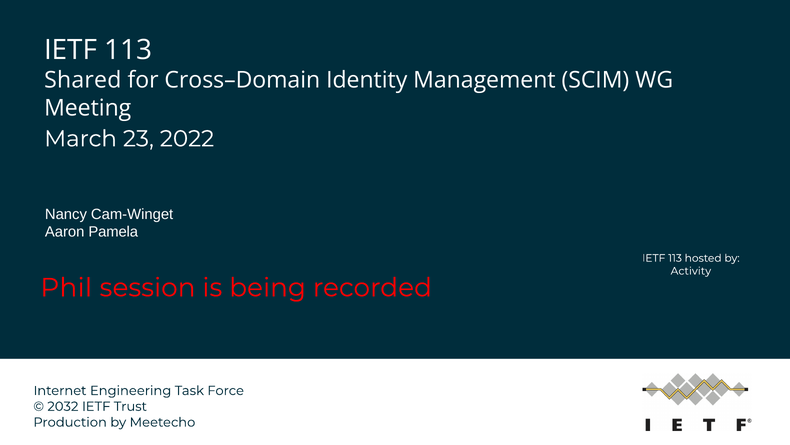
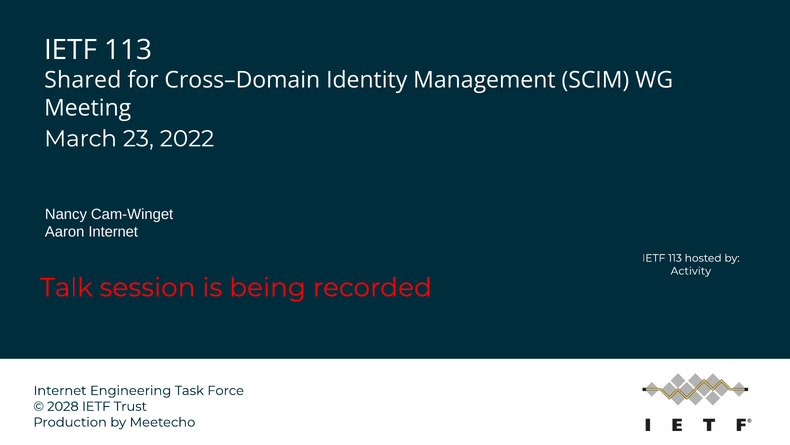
Aaron Pamela: Pamela -> Internet (113, 232)
Phil: Phil -> Talk (66, 287)
2032: 2032 -> 2028 (63, 406)
